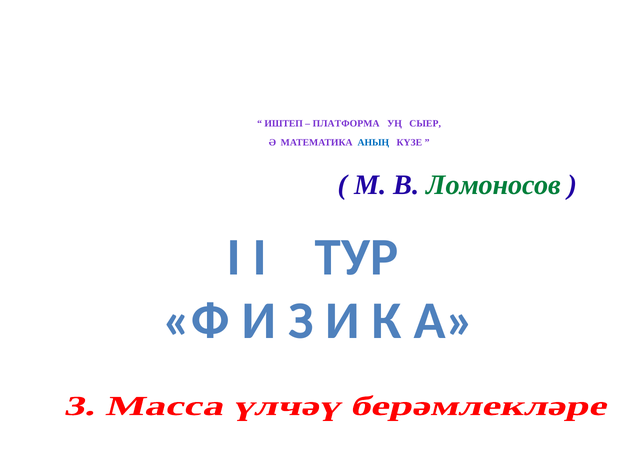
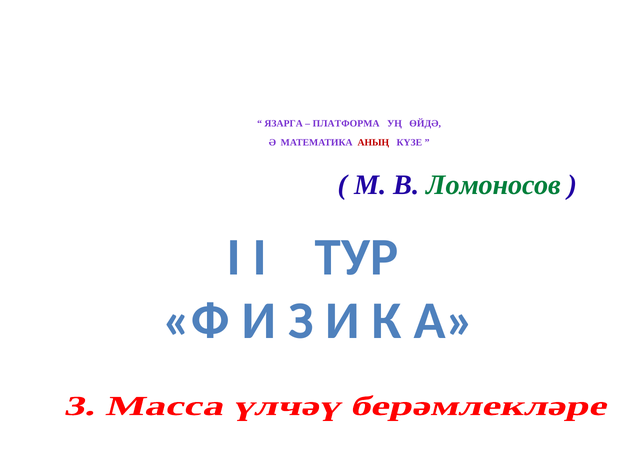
ИШТЕП: ИШТЕП -> ЯЗАРГА (284, 124)
СЫЕР: СЫЕР -> ӨЙДӘ (425, 124)
АНЫҢ colour: blue -> red (373, 142)
